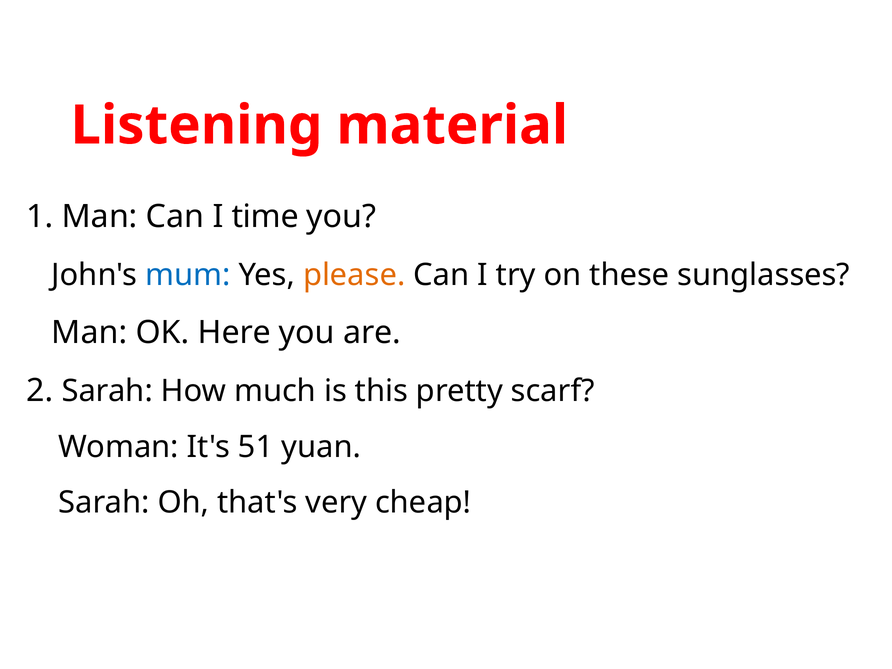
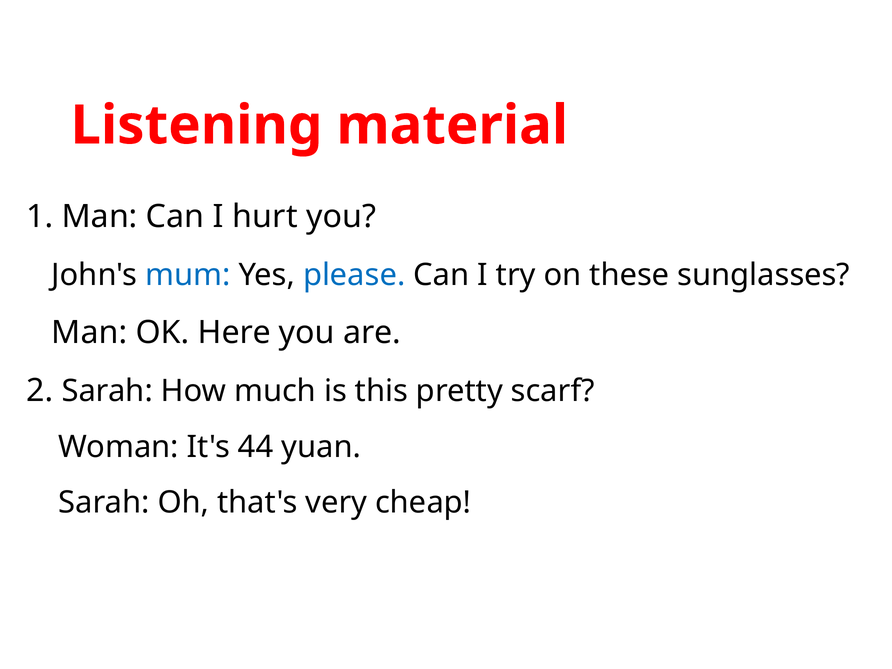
time: time -> hurt (265, 217)
please colour: orange -> blue (354, 275)
51: 51 -> 44 (256, 447)
